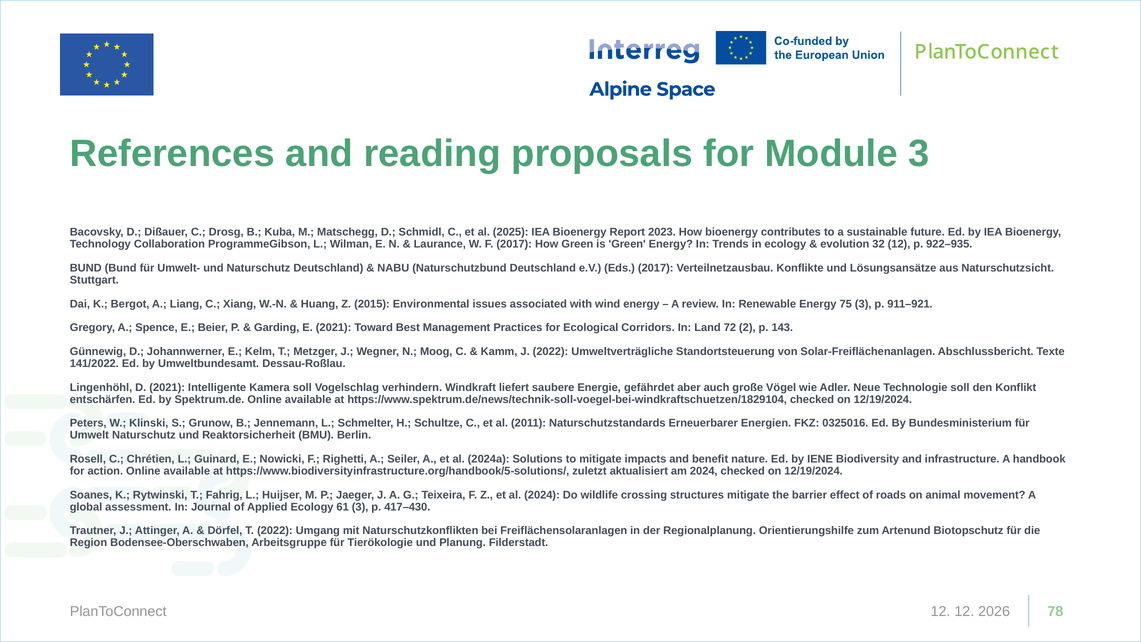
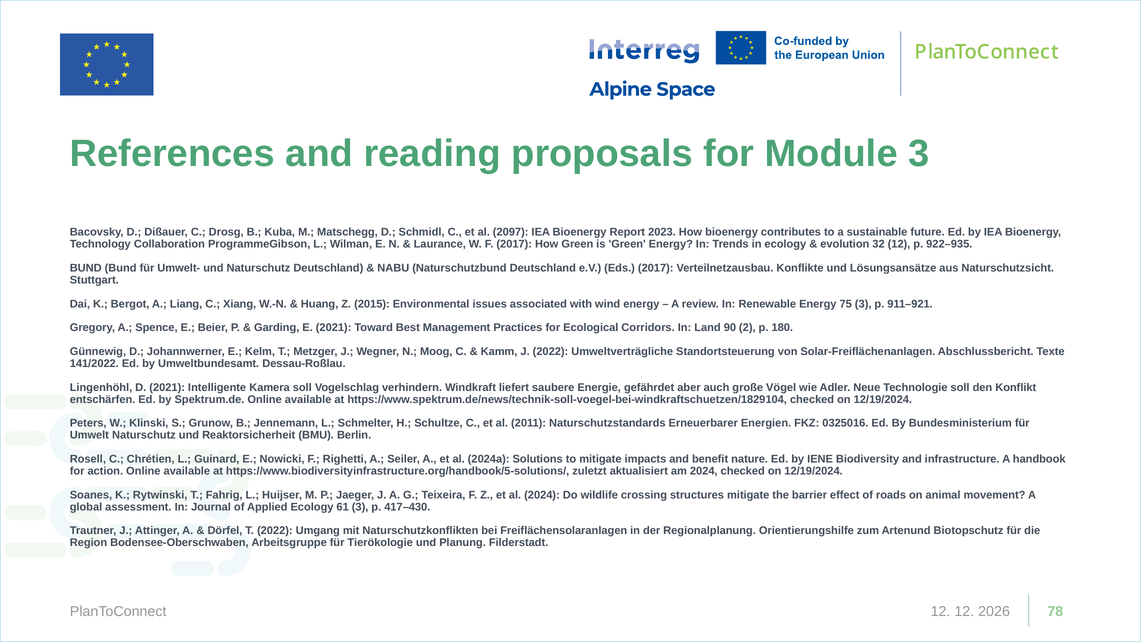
2025: 2025 -> 2097 (511, 232)
72: 72 -> 90 (730, 328)
143: 143 -> 180 (782, 328)
